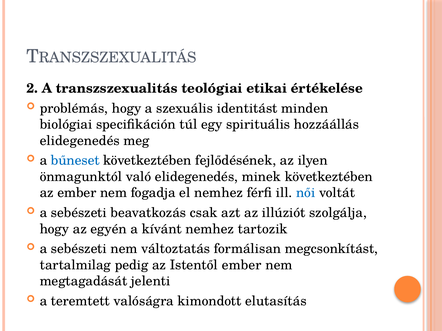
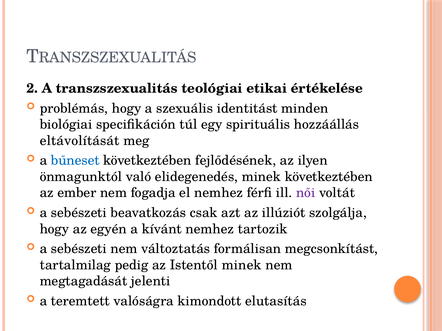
elidegenedés: elidegenedés -> eltávolítását (80, 141)
női colour: blue -> purple (306, 193)
Istentől ember: ember -> minek (242, 265)
